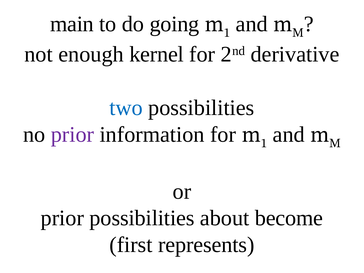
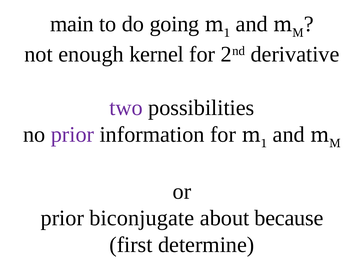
two colour: blue -> purple (126, 108)
prior possibilities: possibilities -> biconjugate (142, 218)
become: become -> because (289, 218)
represents: represents -> determine (206, 245)
